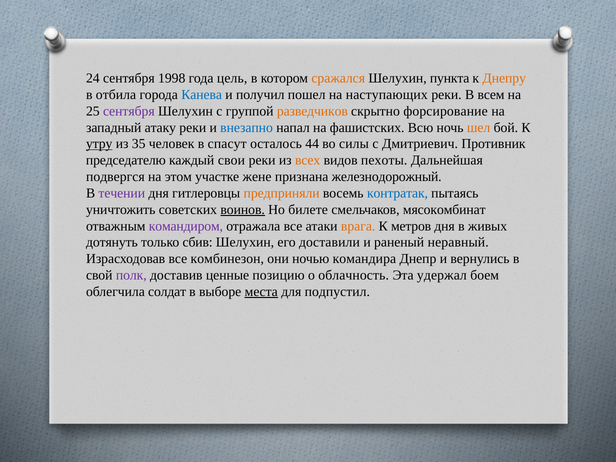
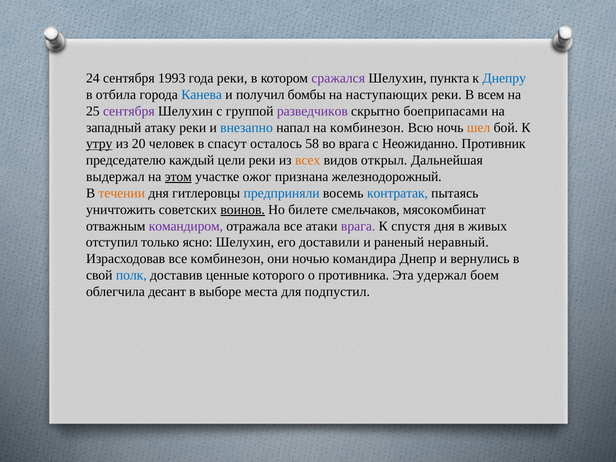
1998: 1998 -> 1993 (172, 78)
года цель: цель -> реки (232, 78)
сражался colour: orange -> purple (338, 78)
Днепру colour: orange -> blue (504, 78)
пошел: пошел -> бомбы (307, 95)
разведчиков colour: orange -> purple (312, 111)
форсирование: форсирование -> боеприпасами (446, 111)
на фашистских: фашистских -> комбинезон (367, 127)
35: 35 -> 20 (139, 144)
44: 44 -> 58 (312, 144)
во силы: силы -> врага (354, 144)
Дмитриевич: Дмитриевич -> Неожиданно (420, 144)
свои: свои -> цели (232, 160)
пехоты: пехоты -> открыл (384, 160)
подвергся: подвергся -> выдержал (115, 177)
этом underline: none -> present (178, 177)
жене: жене -> ожог (257, 177)
течении colour: purple -> orange (122, 193)
предприняли colour: orange -> blue (282, 193)
врага colour: orange -> purple (358, 226)
метров: метров -> спустя (411, 226)
дотянуть: дотянуть -> отступил (112, 242)
сбив: сбив -> ясно (198, 242)
полк colour: purple -> blue (131, 275)
позицию: позицию -> которого (279, 275)
облачность: облачность -> противника (354, 275)
солдат: солдат -> десант (167, 292)
места underline: present -> none (261, 292)
